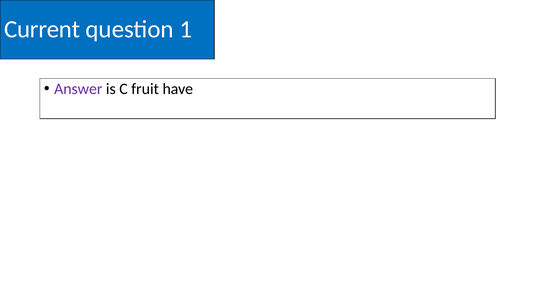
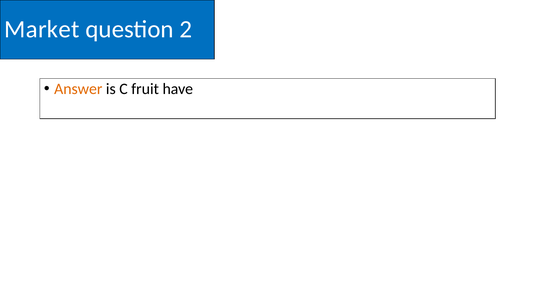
Current: Current -> Market (42, 29)
1: 1 -> 2 (186, 29)
Answer colour: purple -> orange (78, 89)
